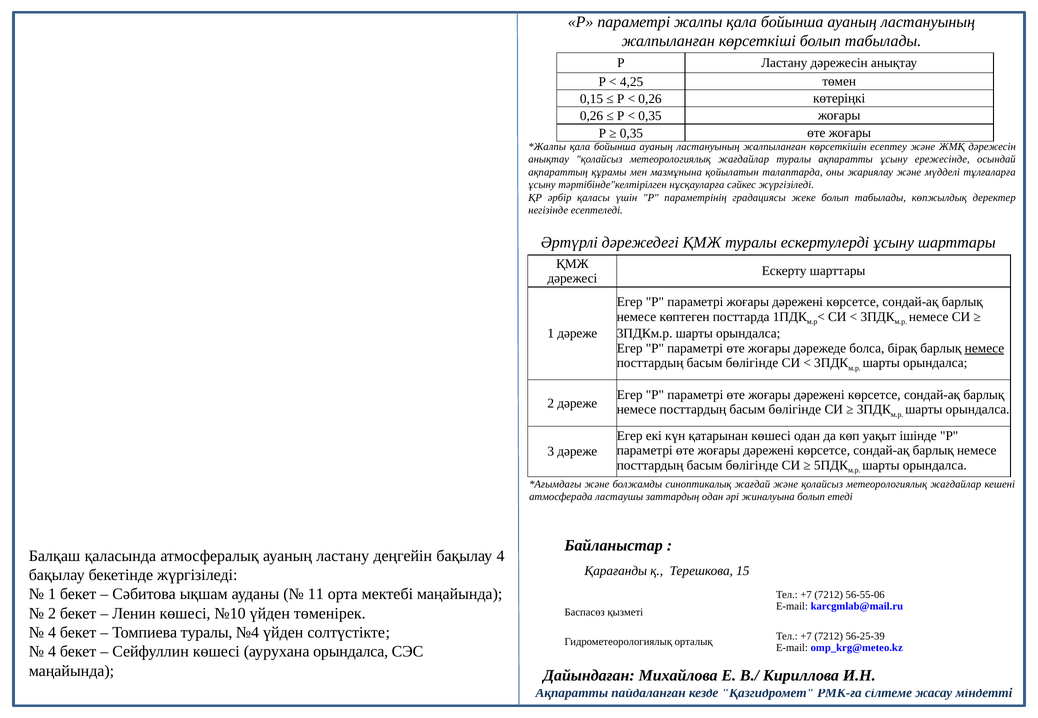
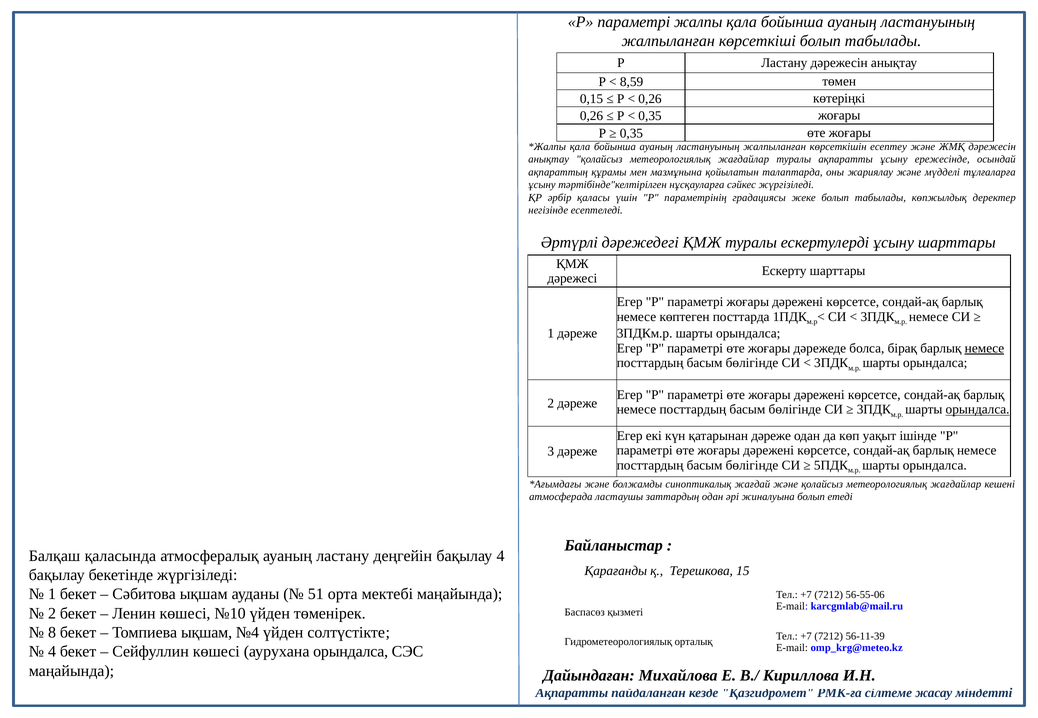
4,25: 4,25 -> 8,59 (632, 82)
орындалса underline: none -> present (978, 410)
қатарынан көшесі: көшесі -> дәреже (771, 436)
11: 11 -> 51 (316, 595)
4: 4 -> 8 (52, 633)
Томпиева туралы: туралы -> ықшам (207, 633)
56-25-39: 56-25-39 -> 56-11-39 (865, 637)
